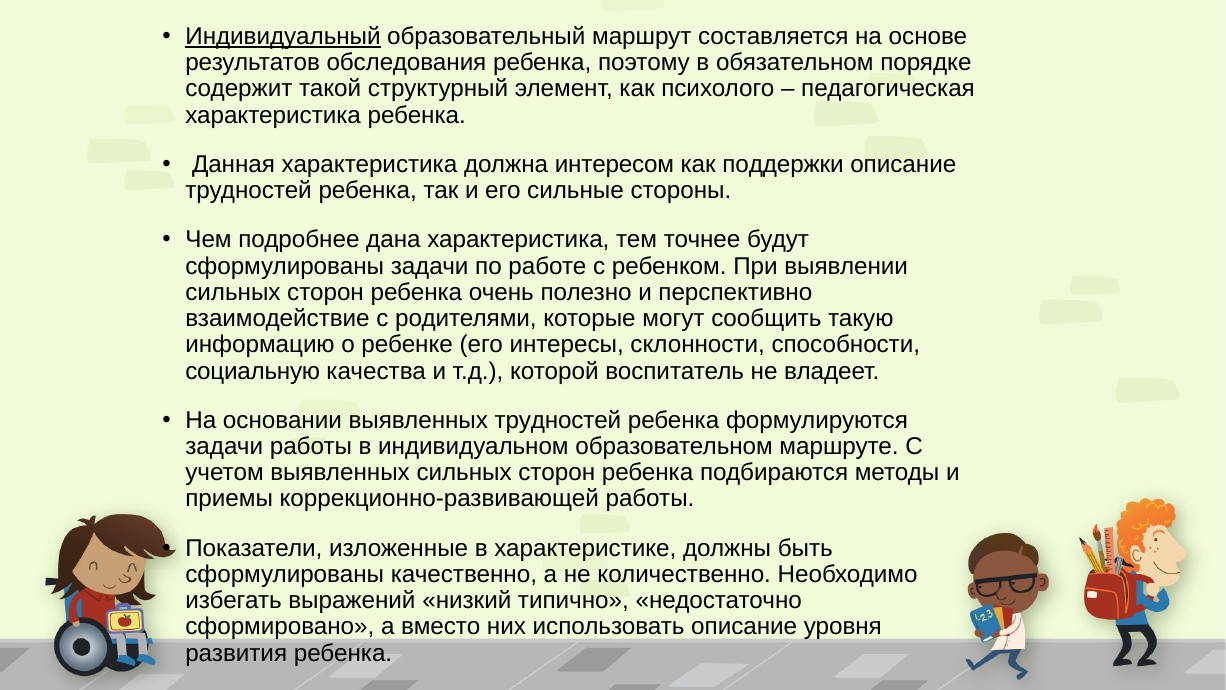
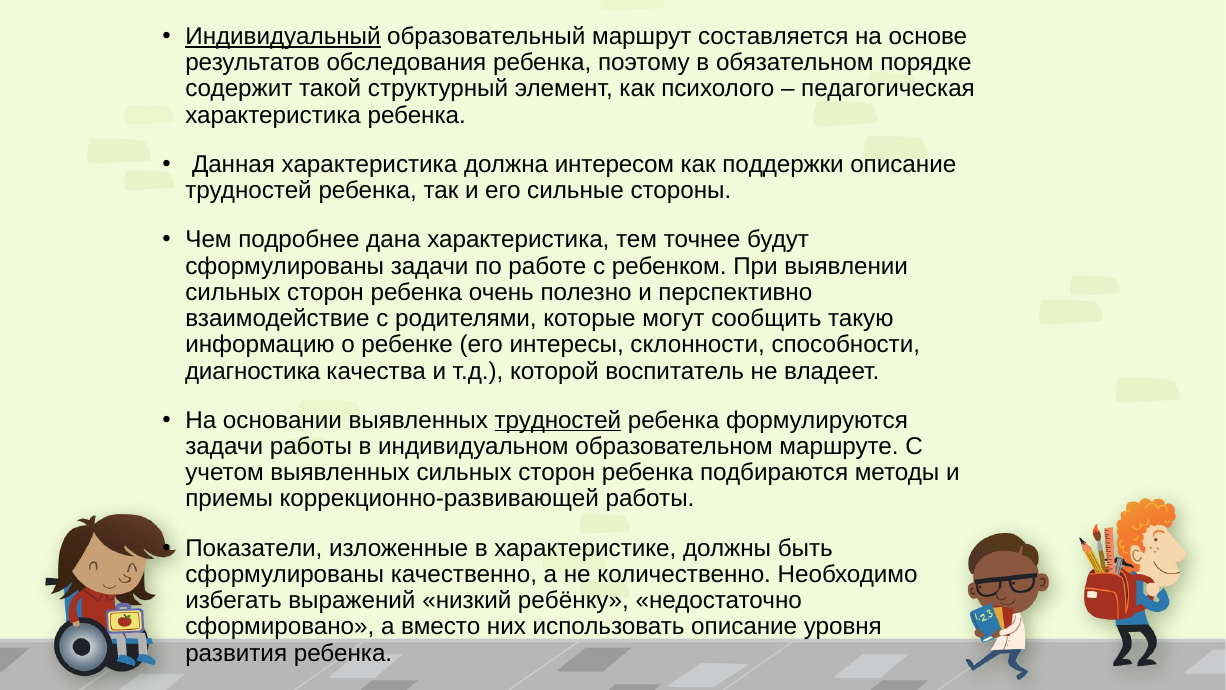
социальную: социальную -> диагностика (253, 371)
трудностей underline: none -> present (558, 420)
типично: типично -> ребёнку (573, 600)
